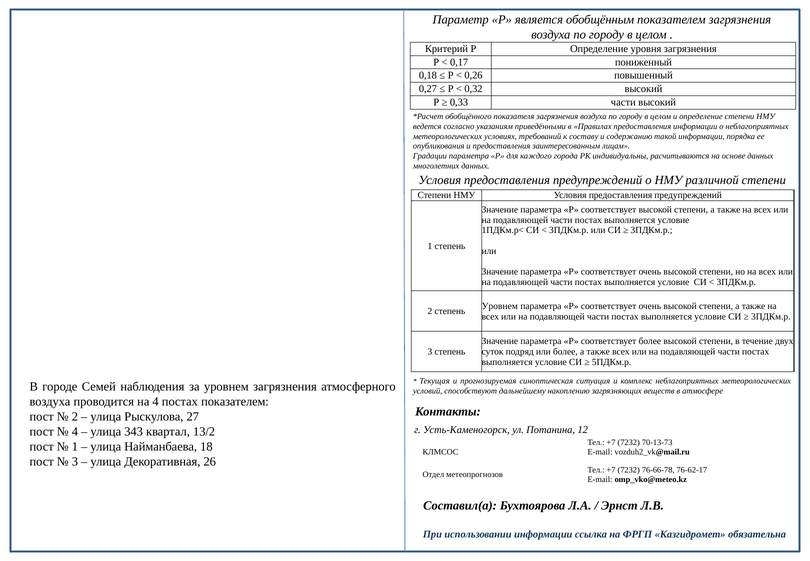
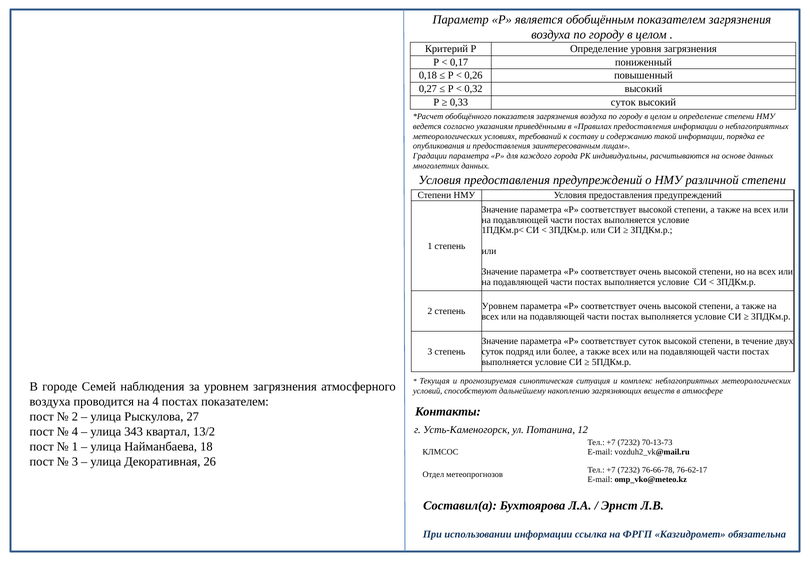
0,33 части: части -> суток (623, 102)
соответствует более: более -> суток (650, 341)
